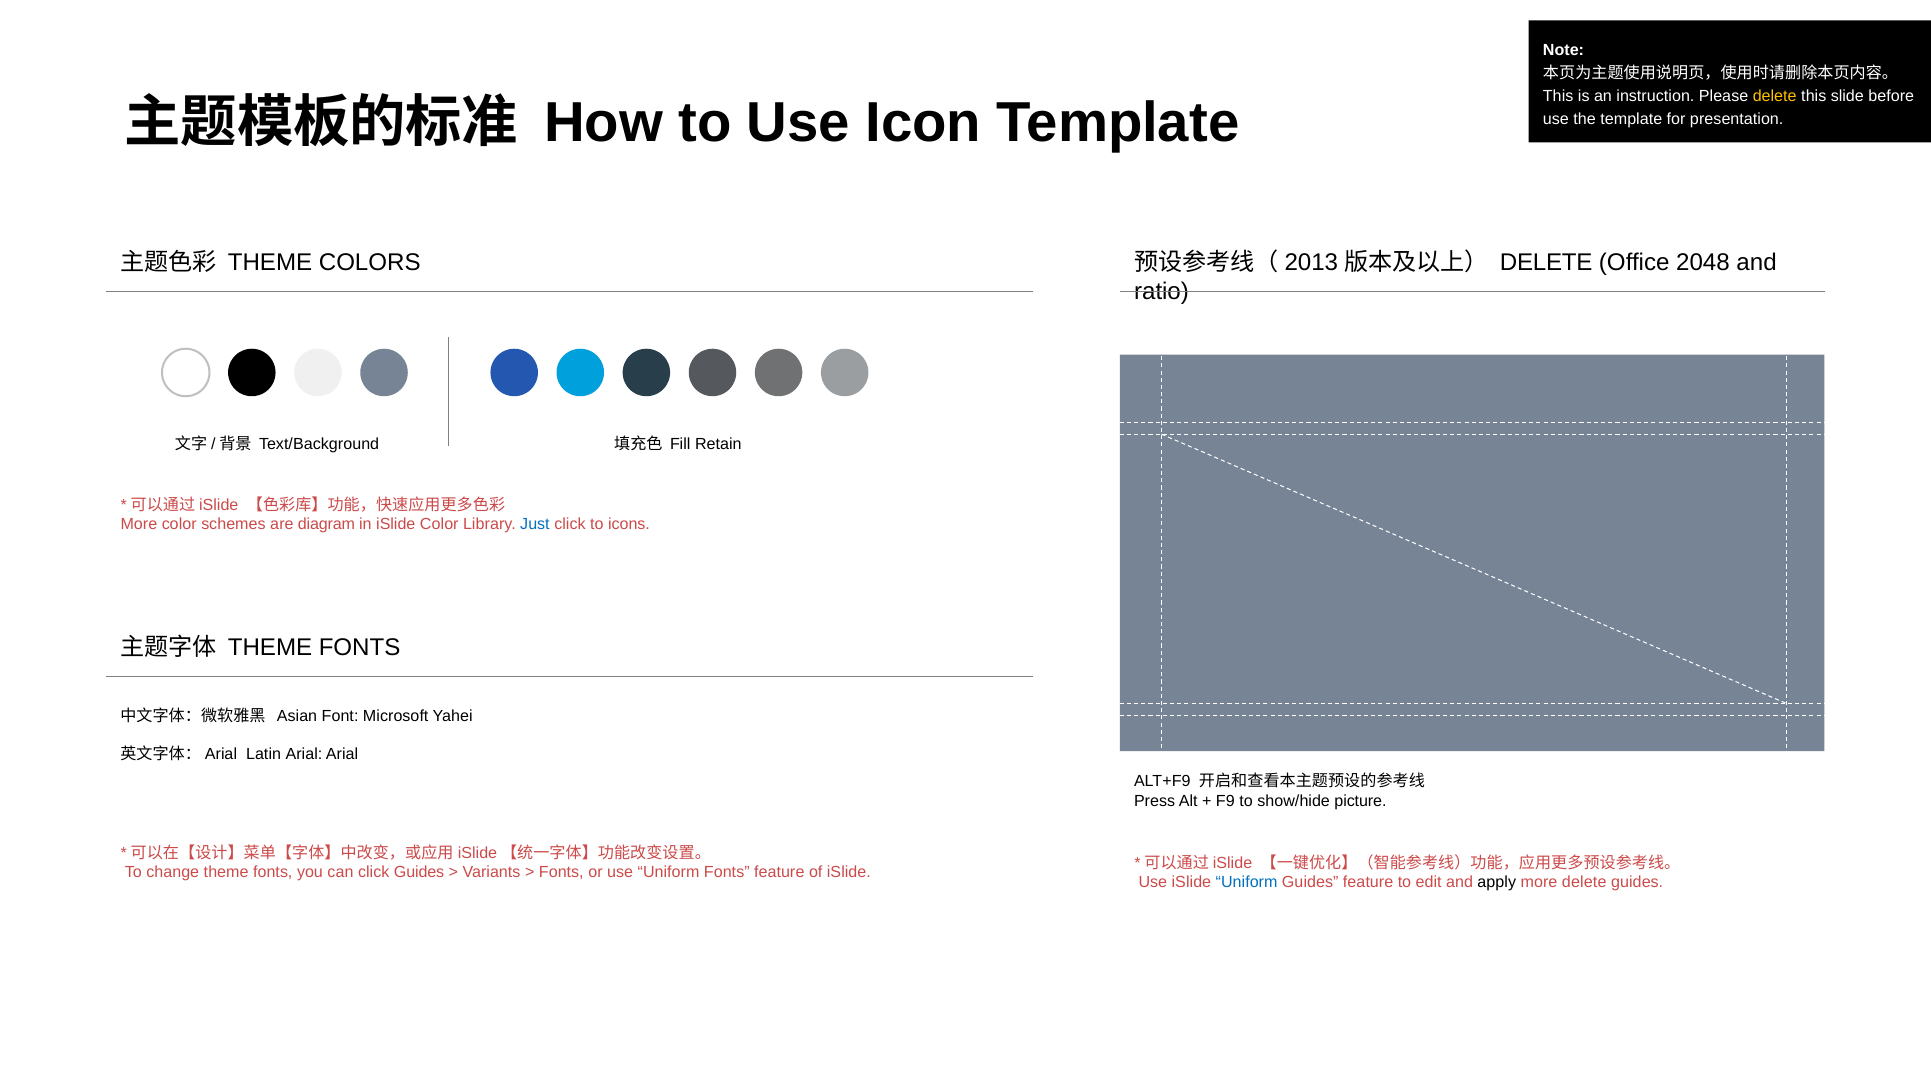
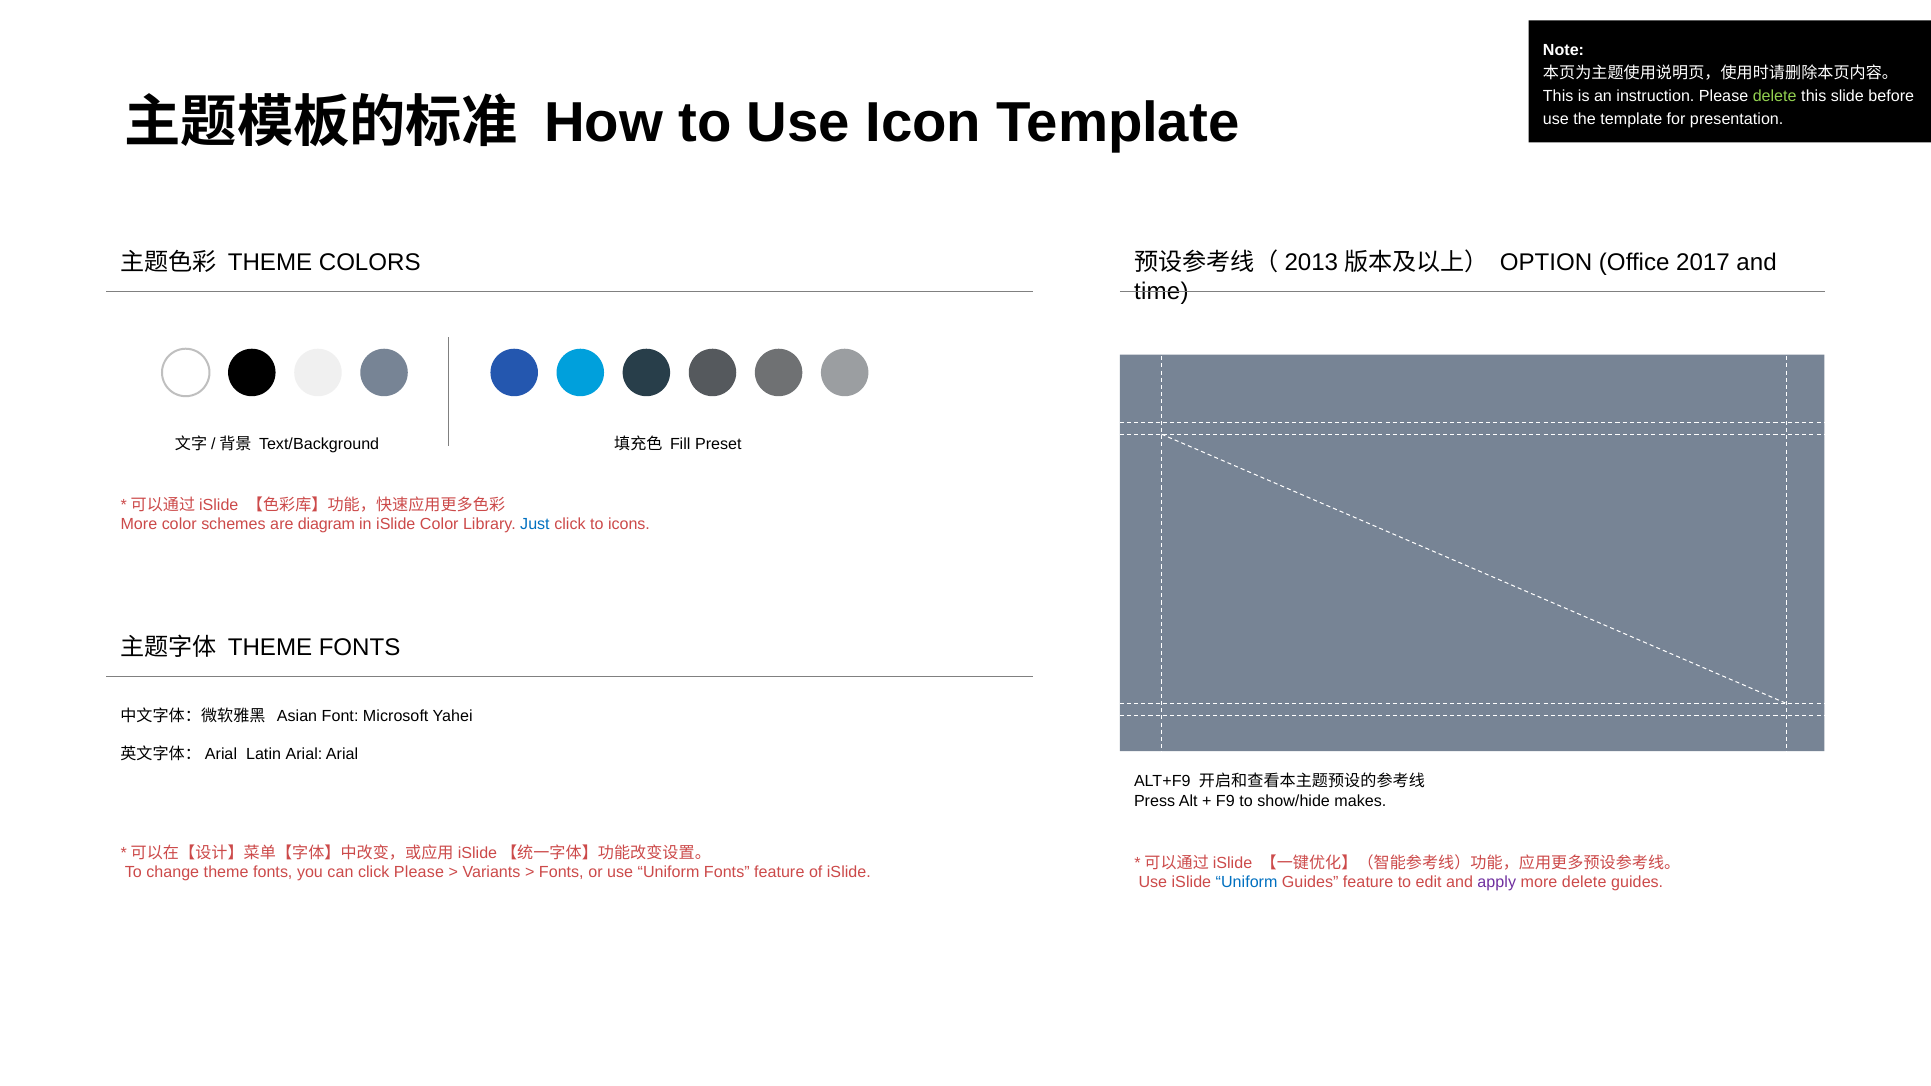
delete colour: yellow -> light green (1775, 96)
DELETE: DELETE -> OPTION (1546, 263)
2048: 2048 -> 2017 (1703, 263)
ratio: ratio -> time (1161, 292)
Retain: Retain -> Preset (718, 444)
picture: picture -> makes (1360, 801)
click Guides: Guides -> Please (419, 873)
apply colour: black -> purple (1497, 883)
